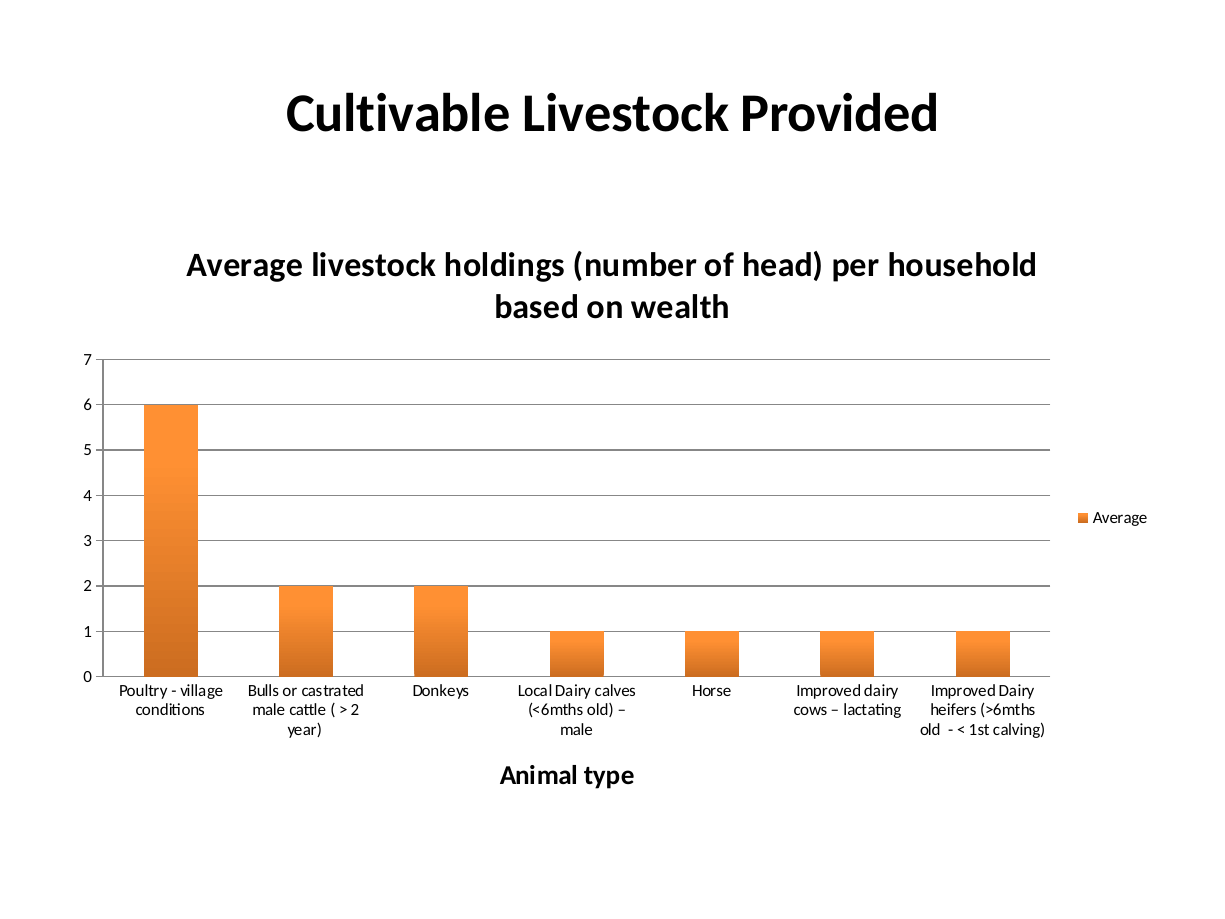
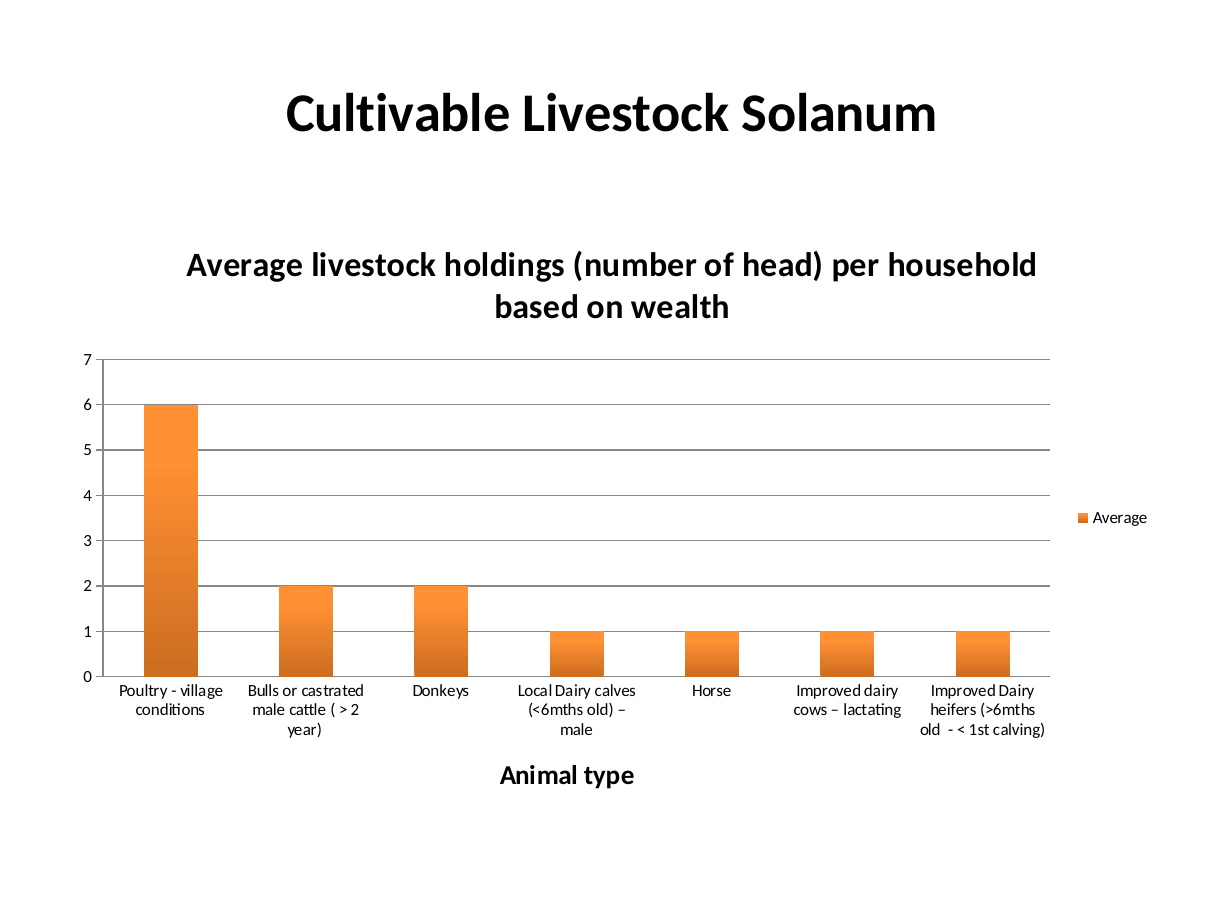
Provided: Provided -> Solanum (840, 114)
